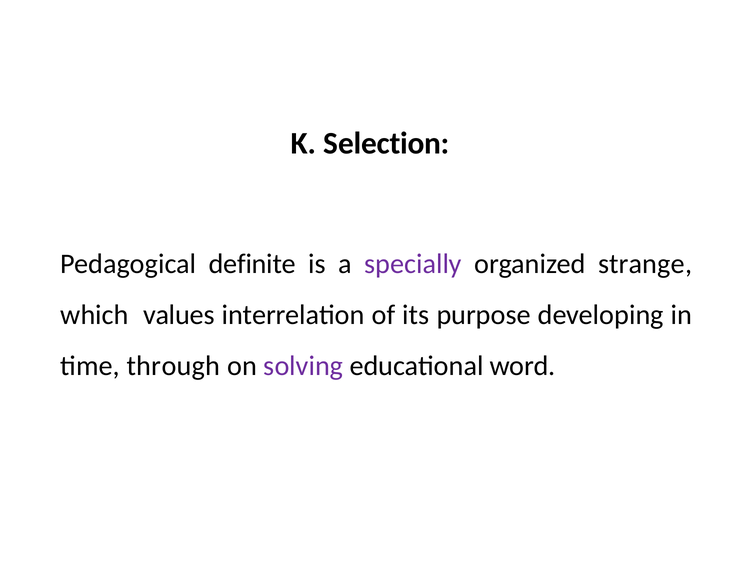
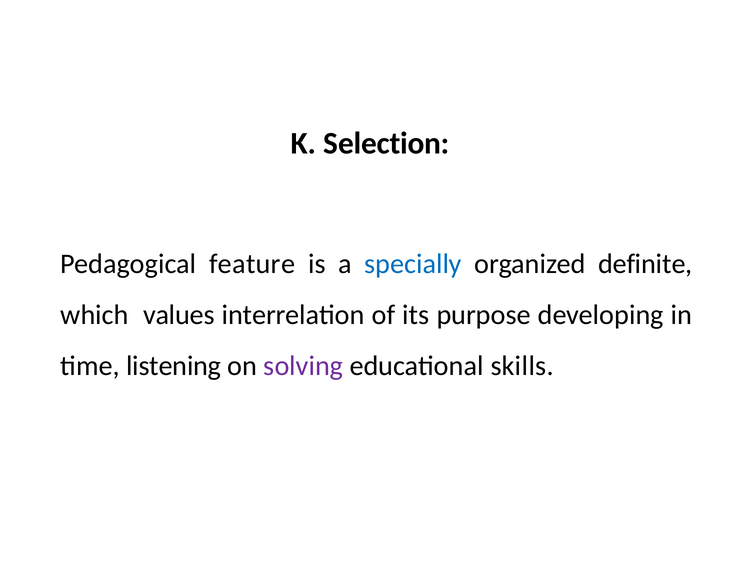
definite: definite -> feature (252, 264)
specially colour: purple -> blue (413, 264)
strange: strange -> definite (645, 264)
through: through -> listening (174, 366)
word: word -> skills (522, 366)
